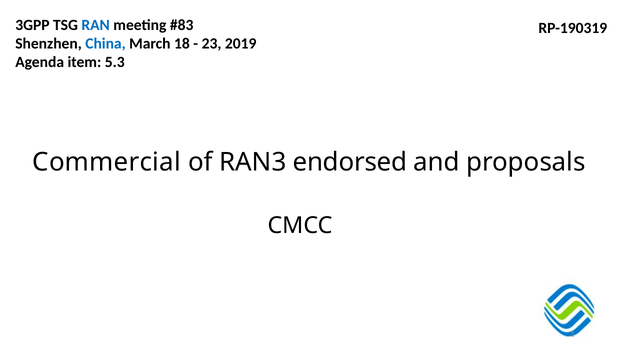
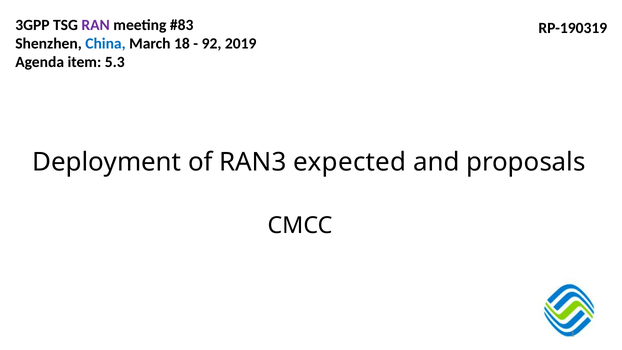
RAN colour: blue -> purple (96, 25)
23: 23 -> 92 (212, 44)
Commercial: Commercial -> Deployment (107, 162)
endorsed: endorsed -> expected (350, 162)
